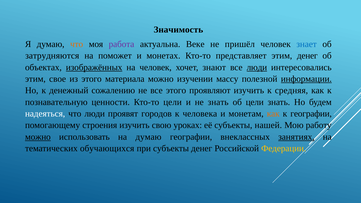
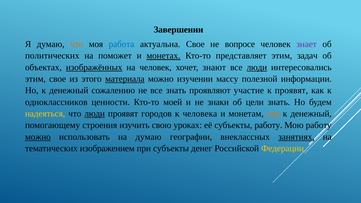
Значимость: Значимость -> Завершении (178, 30)
работа colour: purple -> blue (122, 44)
актуальна Веке: Веке -> Свое (195, 44)
пришёл: пришёл -> вопросе (240, 44)
знает colour: blue -> purple (307, 44)
затрудняются: затрудняются -> политических (52, 56)
монетах underline: none -> present (163, 56)
этим денег: денег -> задач (307, 56)
материала underline: none -> present (125, 79)
информации underline: present -> none (306, 79)
все этого: этого -> знать (176, 91)
проявляют изучить: изучить -> участие (249, 91)
к средняя: средняя -> проявят (291, 91)
познавательную: познавательную -> одноклассников (56, 102)
Кто-то цели: цели -> моей (173, 102)
не знать: знать -> знаки (218, 102)
надеяться colour: white -> yellow (45, 114)
люди underline: none -> present (95, 114)
географии: географии -> денежный (311, 114)
субъекты нашей: нашей -> работу (268, 125)
обучающихся: обучающихся -> изображением (107, 148)
